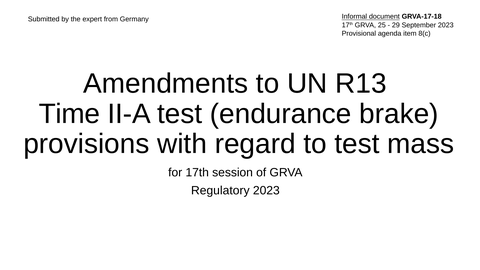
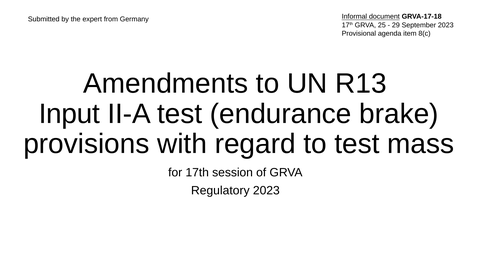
Time: Time -> Input (69, 114)
